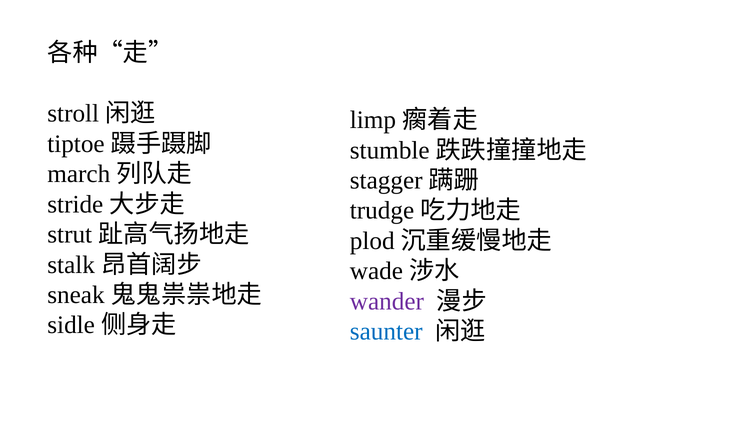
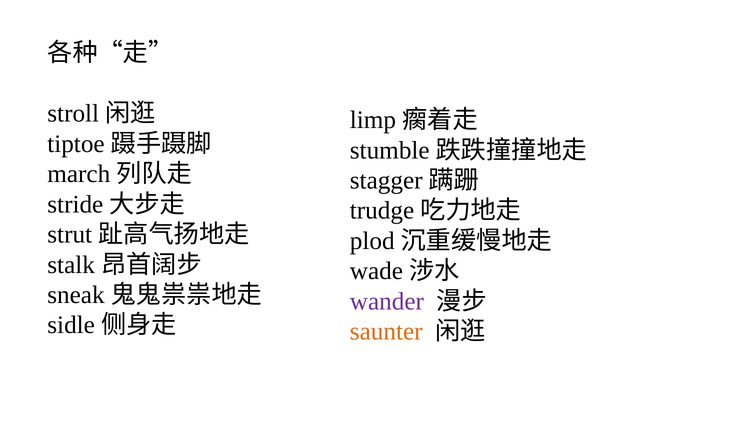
saunter colour: blue -> orange (386, 332)
